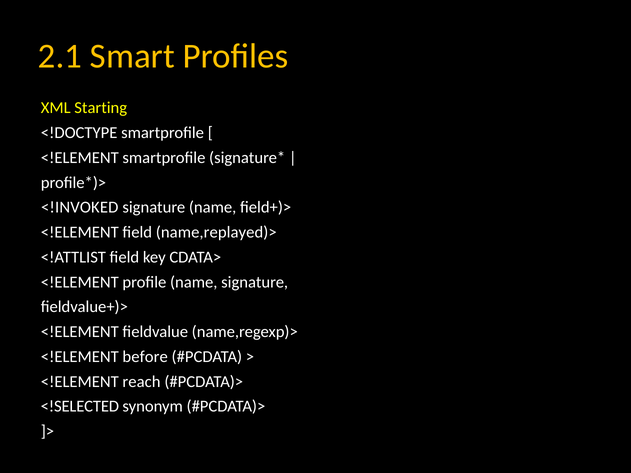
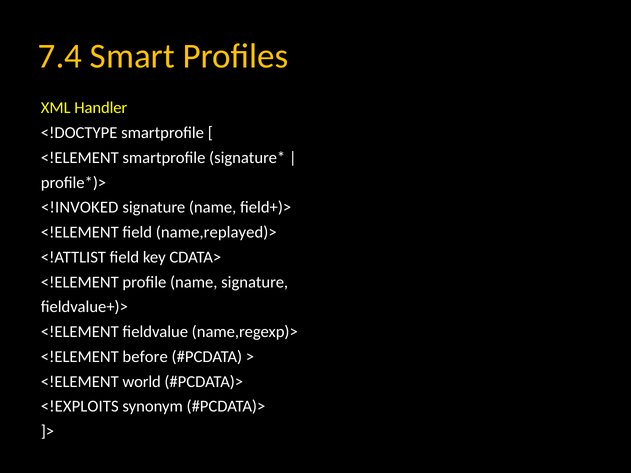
2.1: 2.1 -> 7.4 (60, 56)
Starting: Starting -> Handler (101, 108)
reach: reach -> world (142, 382)
<!SELECTED: <!SELECTED -> <!EXPLOITS (80, 407)
